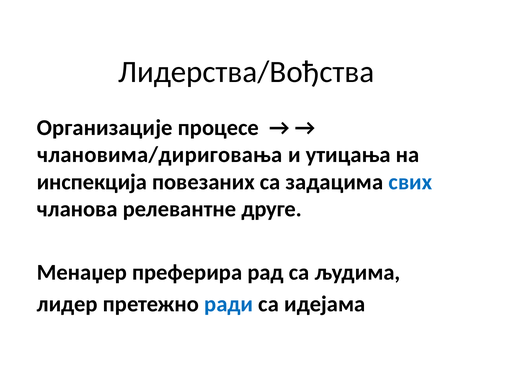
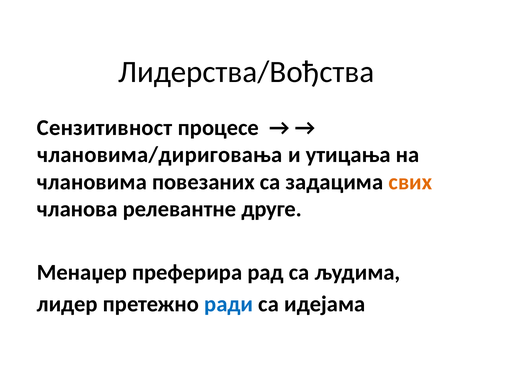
Организације: Организације -> Сензитивност (105, 128)
инспекција: инспекција -> члановима (92, 182)
свих colour: blue -> orange (410, 182)
